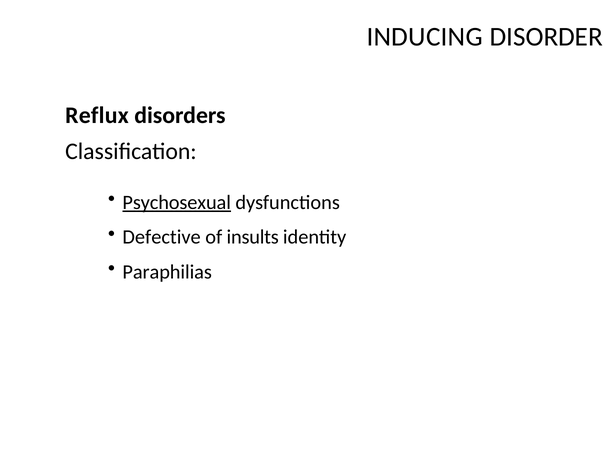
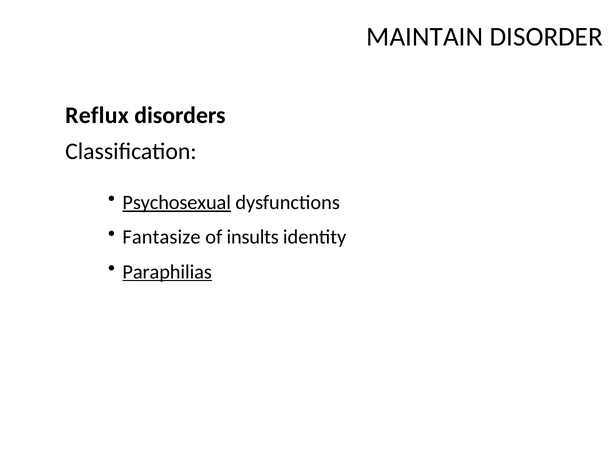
INDUCING: INDUCING -> MAINTAIN (425, 37)
Defective: Defective -> Fantasize (162, 237)
Paraphilias underline: none -> present (167, 272)
